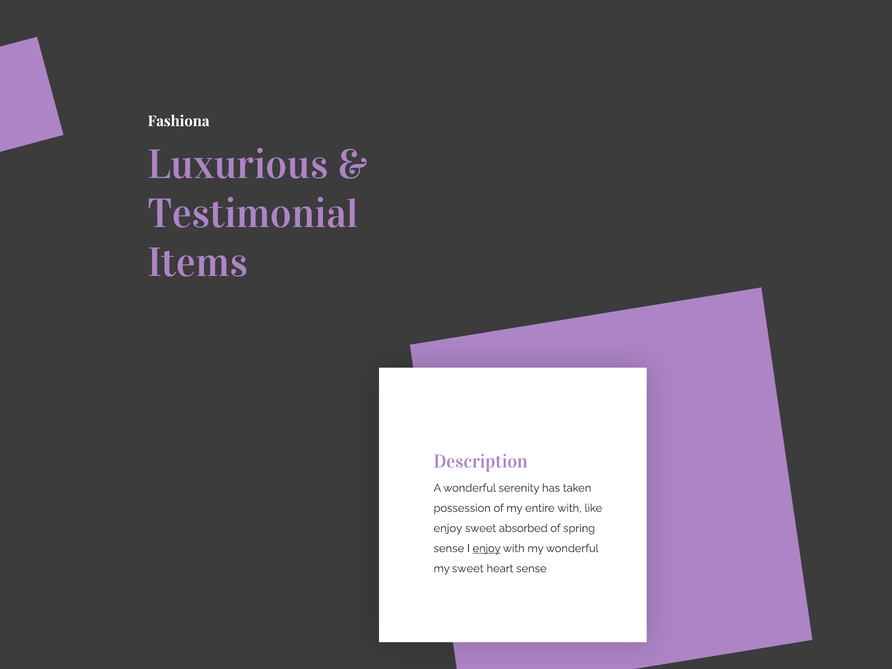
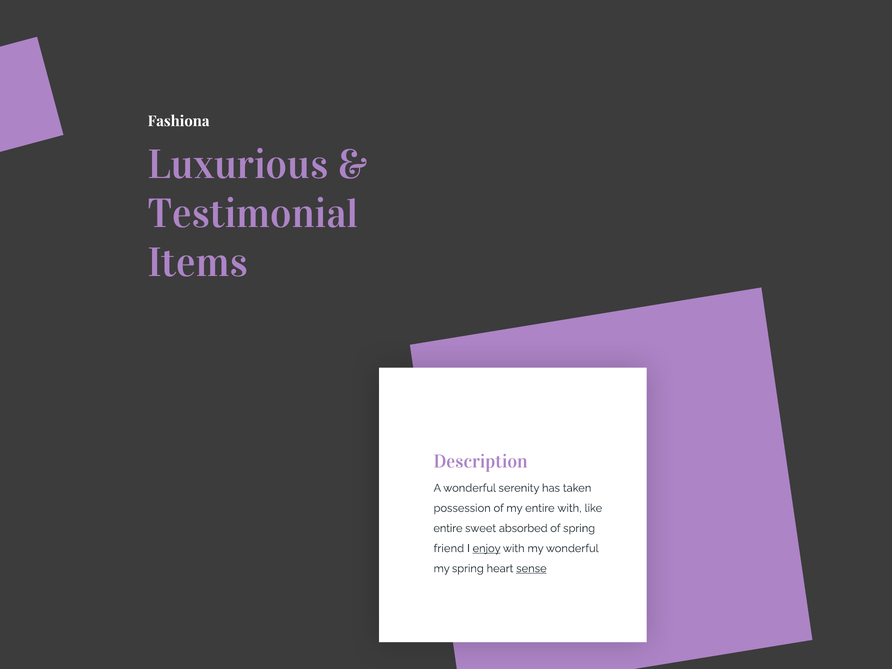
enjoy: enjoy -> entire (448, 528)
sense: sense -> friend (449, 548)
my sweet: sweet -> spring (468, 569)
sense underline: none -> present (531, 569)
